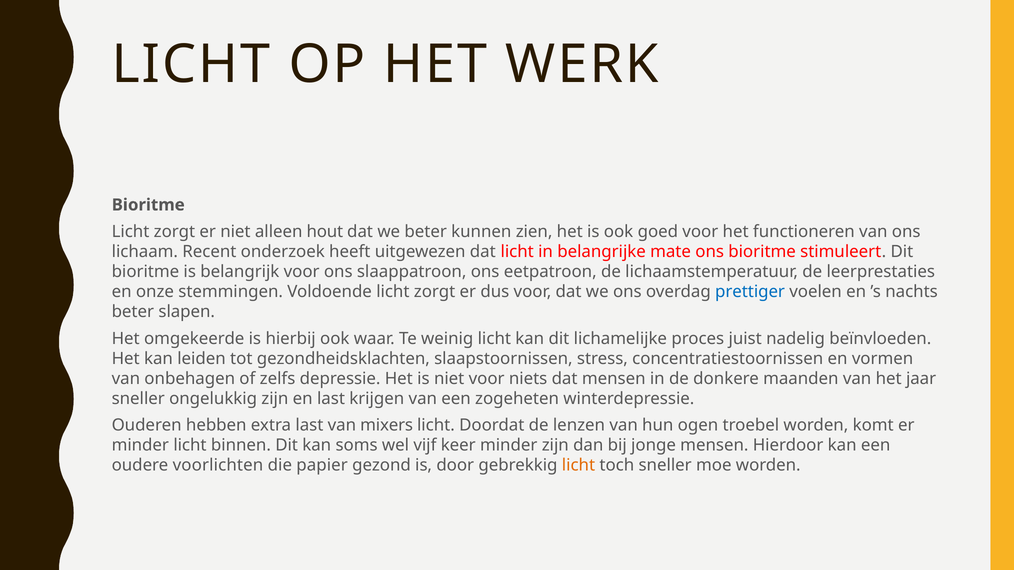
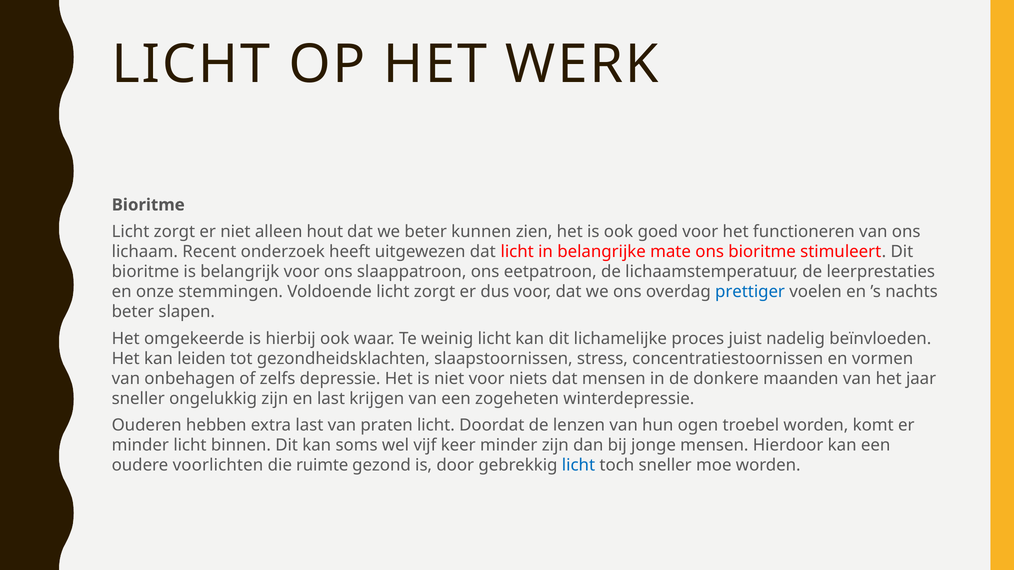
mixers: mixers -> praten (387, 426)
papier: papier -> ruimte (322, 466)
licht colour: orange -> blue (578, 466)
